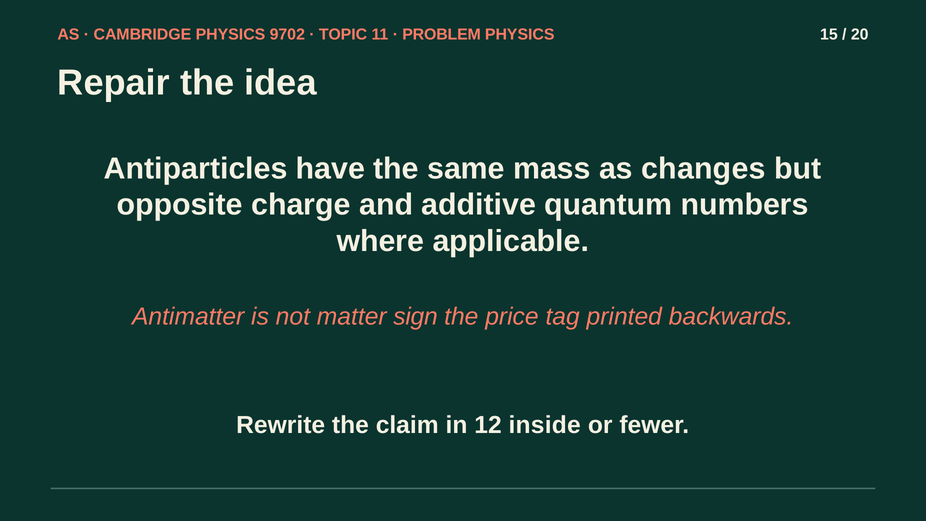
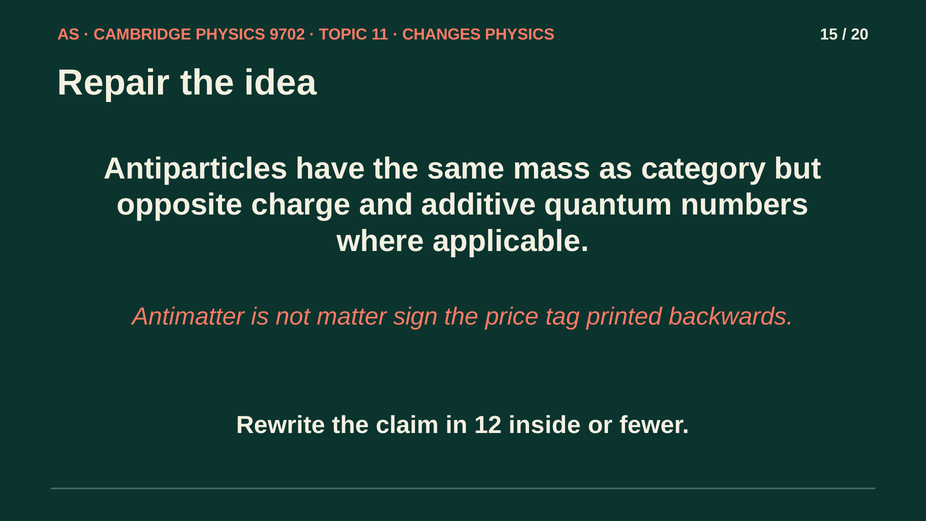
PROBLEM: PROBLEM -> CHANGES (442, 34)
changes: changes -> category (704, 168)
